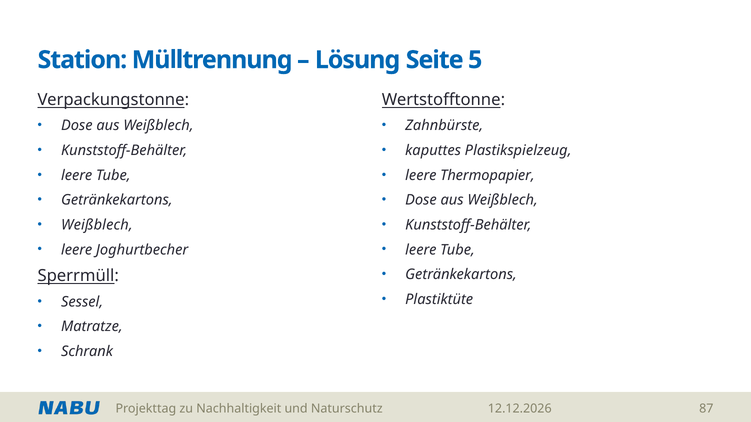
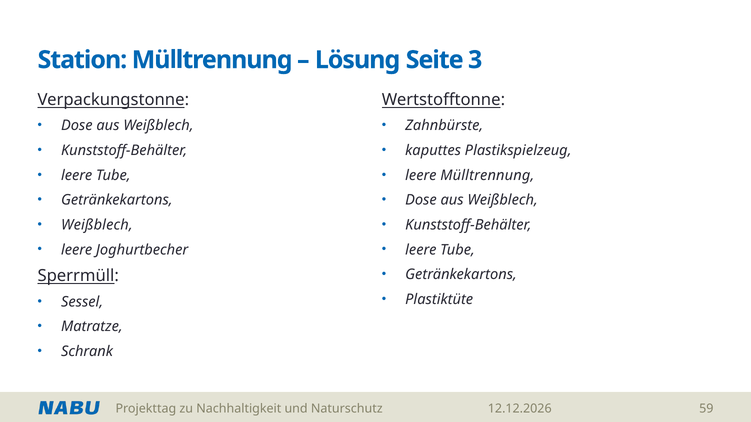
5: 5 -> 3 (475, 60)
leere Thermopapier: Thermopapier -> Mülltrennung (487, 175)
87: 87 -> 59 (706, 409)
